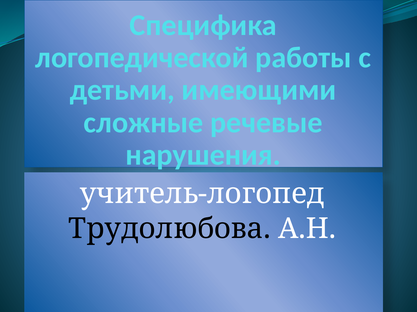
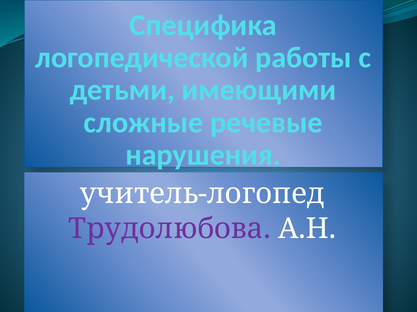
Трудолюбова colour: black -> purple (169, 229)
